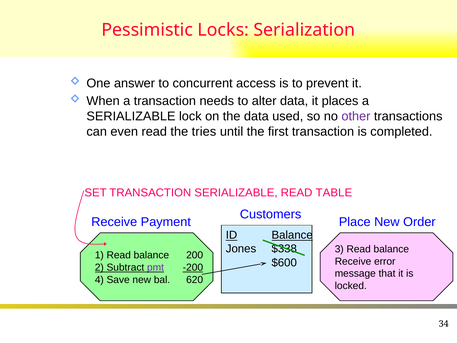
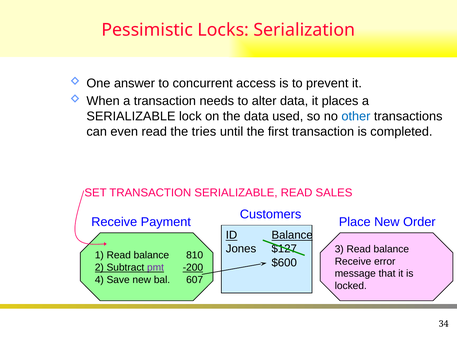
other colour: purple -> blue (356, 116)
TABLE: TABLE -> SALES (334, 193)
$338: $338 -> $127 (284, 249)
200: 200 -> 810 (195, 255)
620: 620 -> 607 (195, 279)
